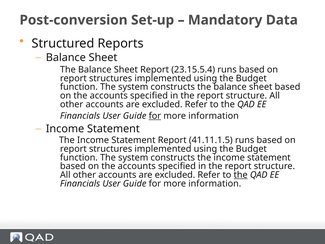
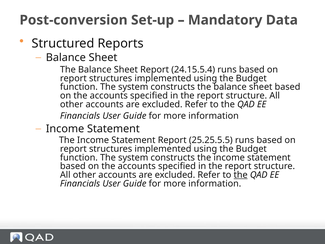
23.15.5.4: 23.15.5.4 -> 24.15.5.4 (193, 70)
for underline: present -> none (155, 116)
41.11.1.5: 41.11.1.5 -> 25.25.5.5 (211, 140)
